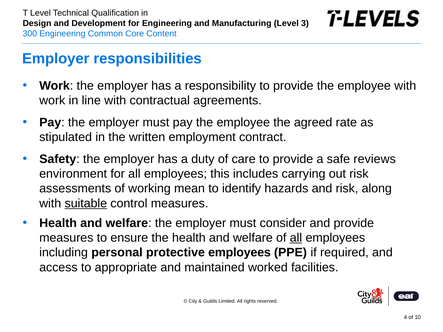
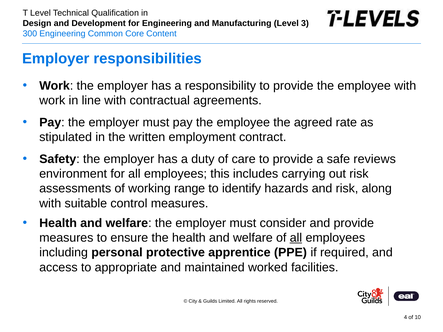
mean: mean -> range (190, 189)
suitable underline: present -> none (86, 203)
protective employees: employees -> apprentice (239, 253)
